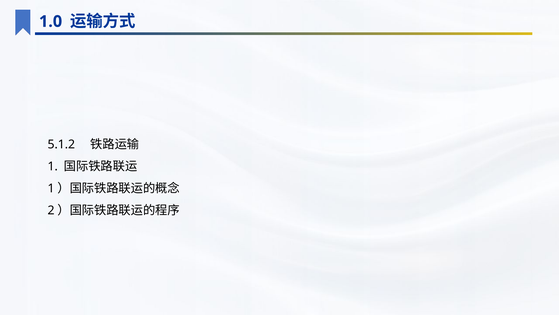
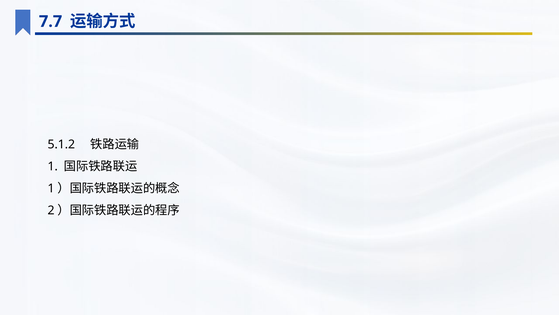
1.0: 1.0 -> 7.7 (51, 21)
